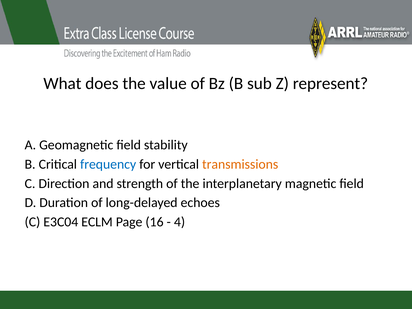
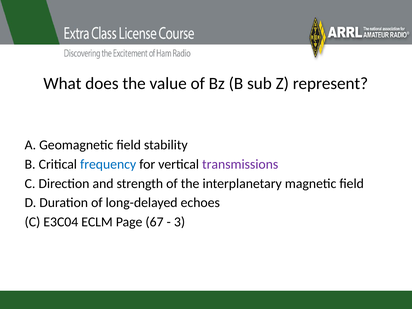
transmissions colour: orange -> purple (240, 164)
16: 16 -> 67 (155, 222)
4: 4 -> 3 (180, 222)
